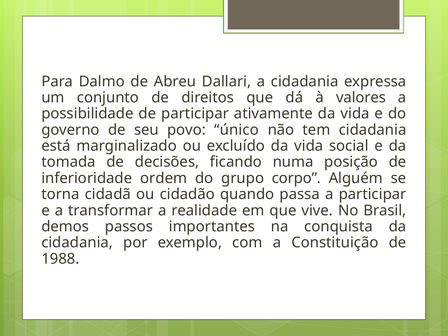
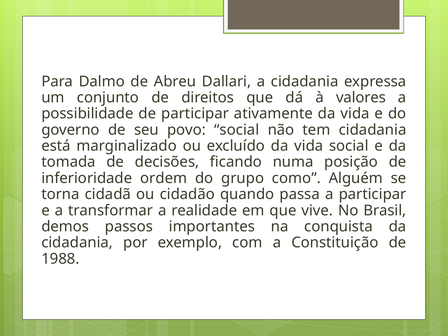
povo único: único -> social (237, 130)
corpo: corpo -> como (296, 178)
